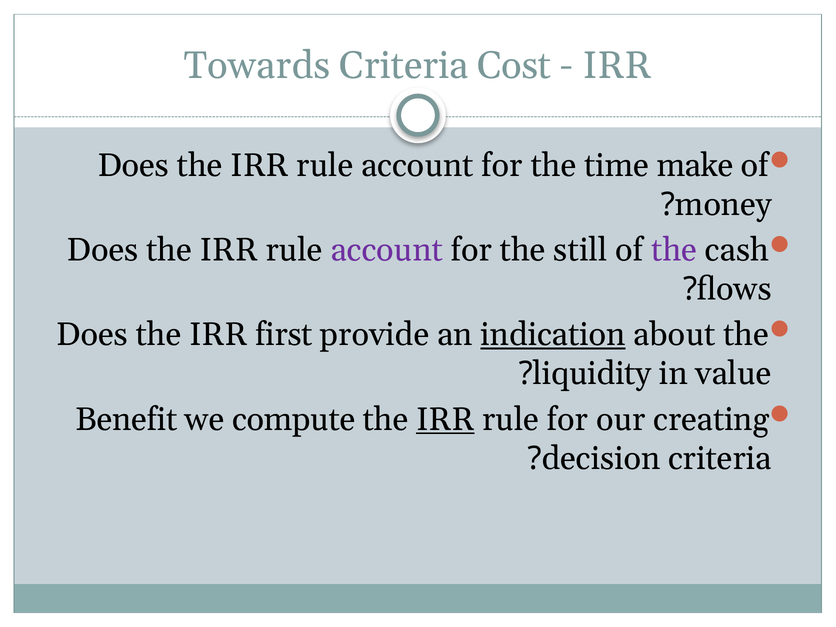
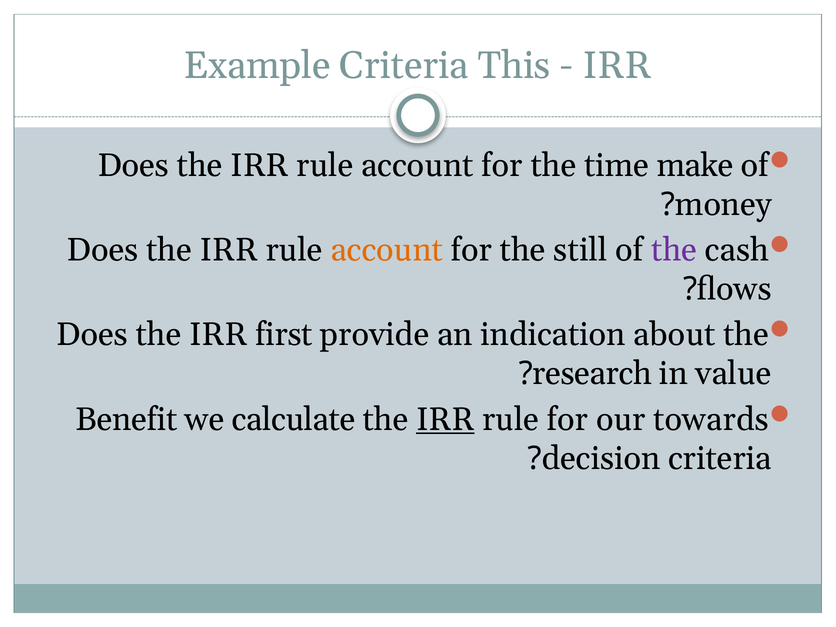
Towards: Towards -> Example (257, 66)
Cost: Cost -> This (514, 66)
account colour: purple -> orange (387, 250)
indication underline: present -> none (553, 335)
liquidity: liquidity -> research (592, 374)
compute: compute -> calculate (294, 419)
creating: creating -> towards (711, 419)
